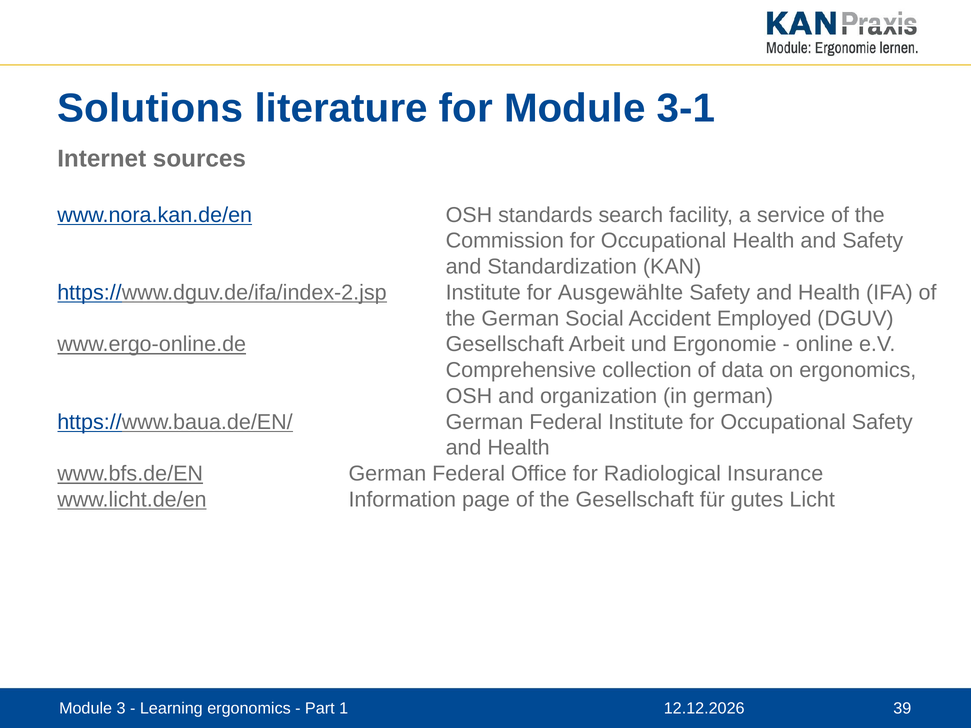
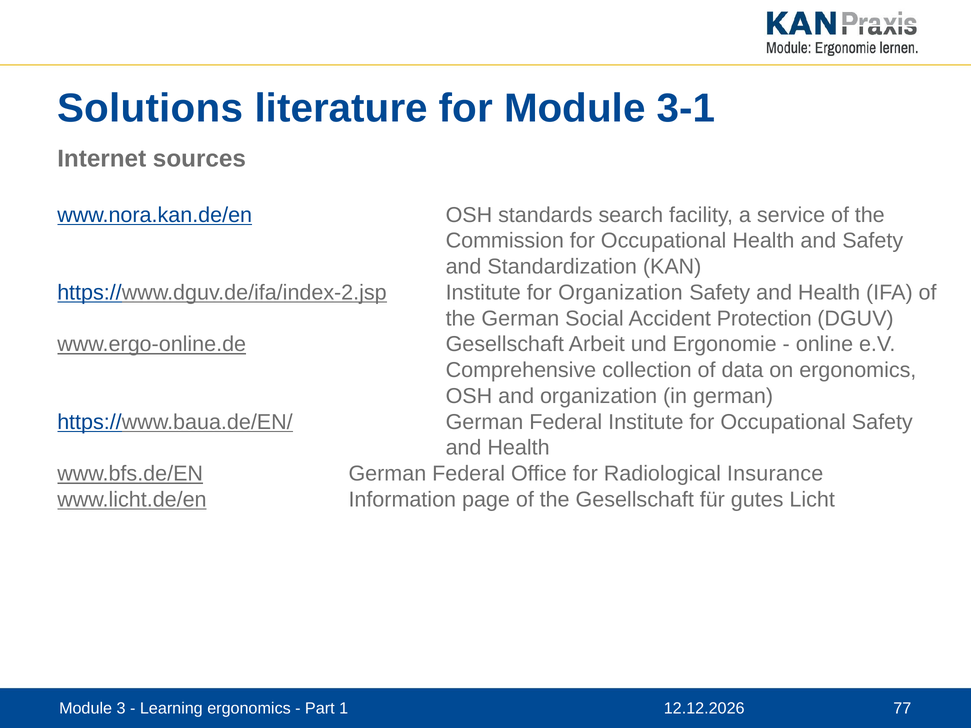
for Ausgewählte: Ausgewählte -> Organization (620, 293)
Employed: Employed -> Protection (764, 319)
39: 39 -> 77 (902, 709)
